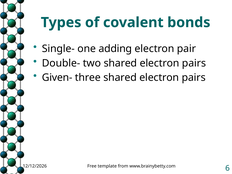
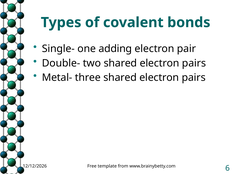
Given-: Given- -> Metal- (57, 78)
